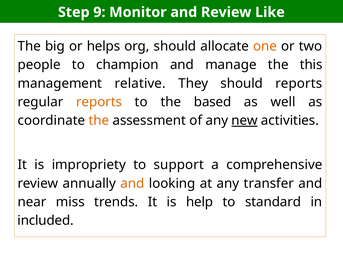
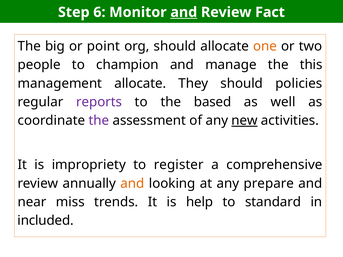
9: 9 -> 6 (99, 12)
and underline: none -> present (184, 12)
Like: Like -> Fact (270, 12)
helps: helps -> point (103, 46)
management relative: relative -> allocate (140, 83)
should reports: reports -> policies (299, 83)
reports colour: orange -> purple (99, 102)
the colour: orange -> purple (99, 121)
support: support -> register (179, 165)
transfer: transfer -> prepare (269, 184)
